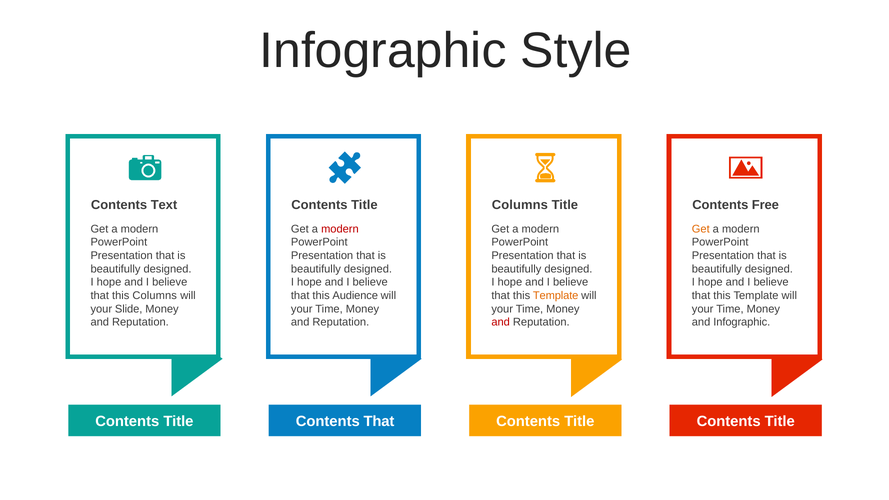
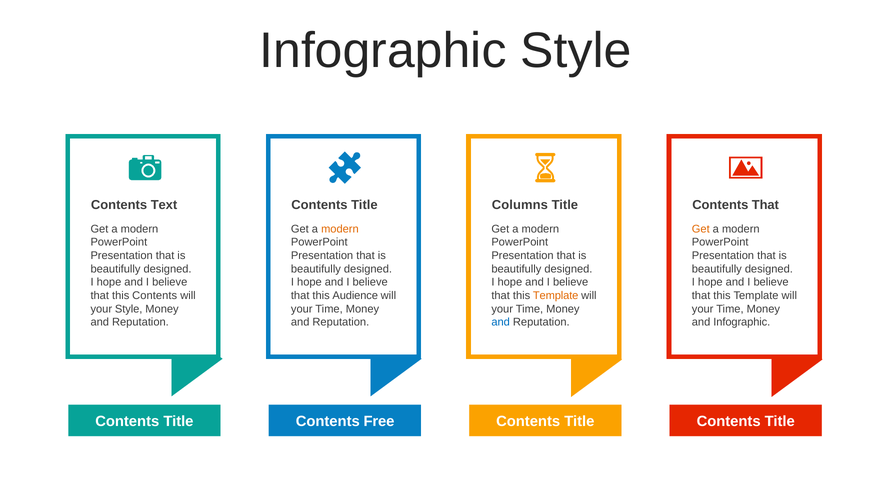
Contents Free: Free -> That (765, 205)
modern colour: red -> orange (340, 229)
this Columns: Columns -> Contents (155, 296)
your Slide: Slide -> Style (129, 309)
and colour: red -> blue (501, 322)
Contents That: That -> Free (379, 421)
